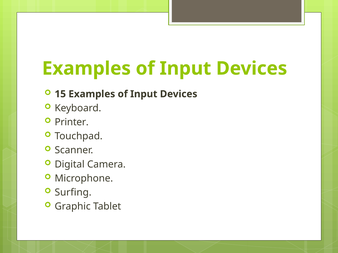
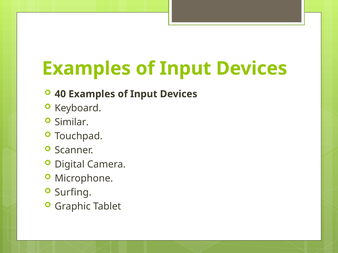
15: 15 -> 40 (60, 94)
Printer: Printer -> Similar (72, 122)
